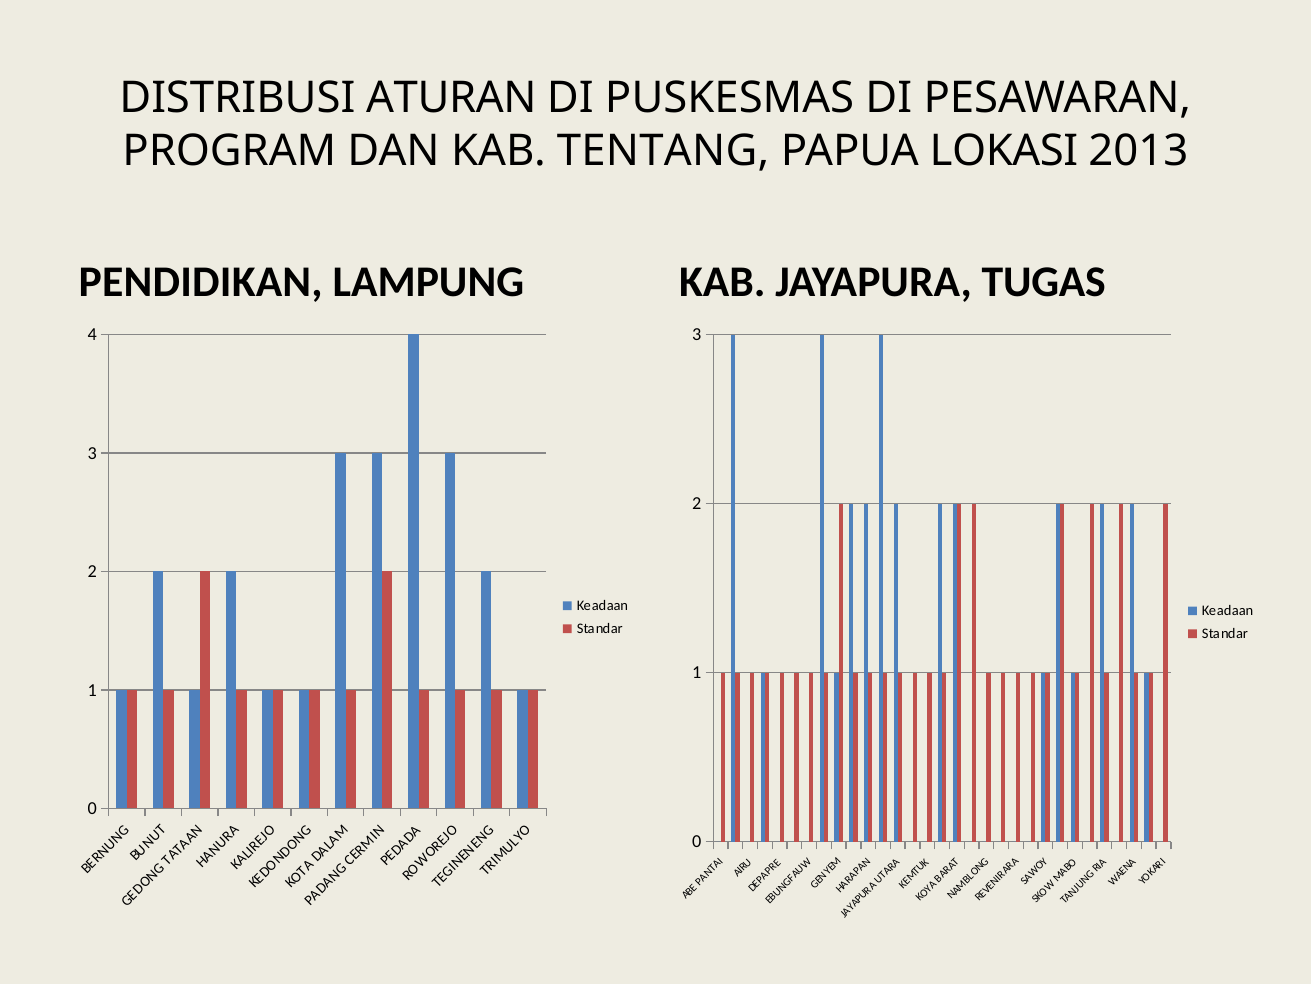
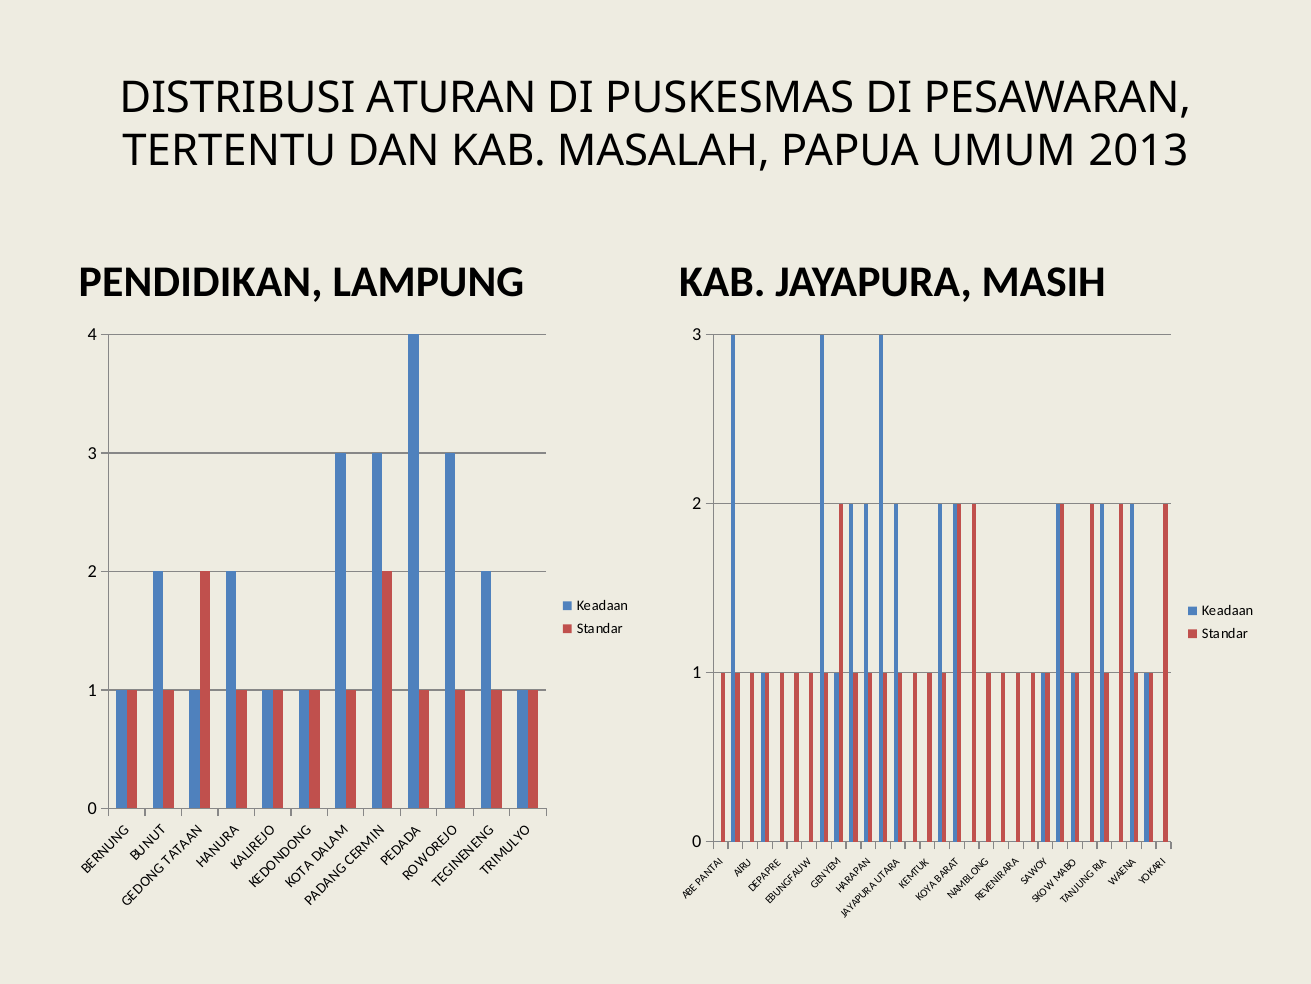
PROGRAM: PROGRAM -> TERTENTU (229, 151)
TENTANG: TENTANG -> MASALAH (663, 151)
LOKASI: LOKASI -> UMUM (1004, 151)
TUGAS: TUGAS -> MASIH (1044, 282)
